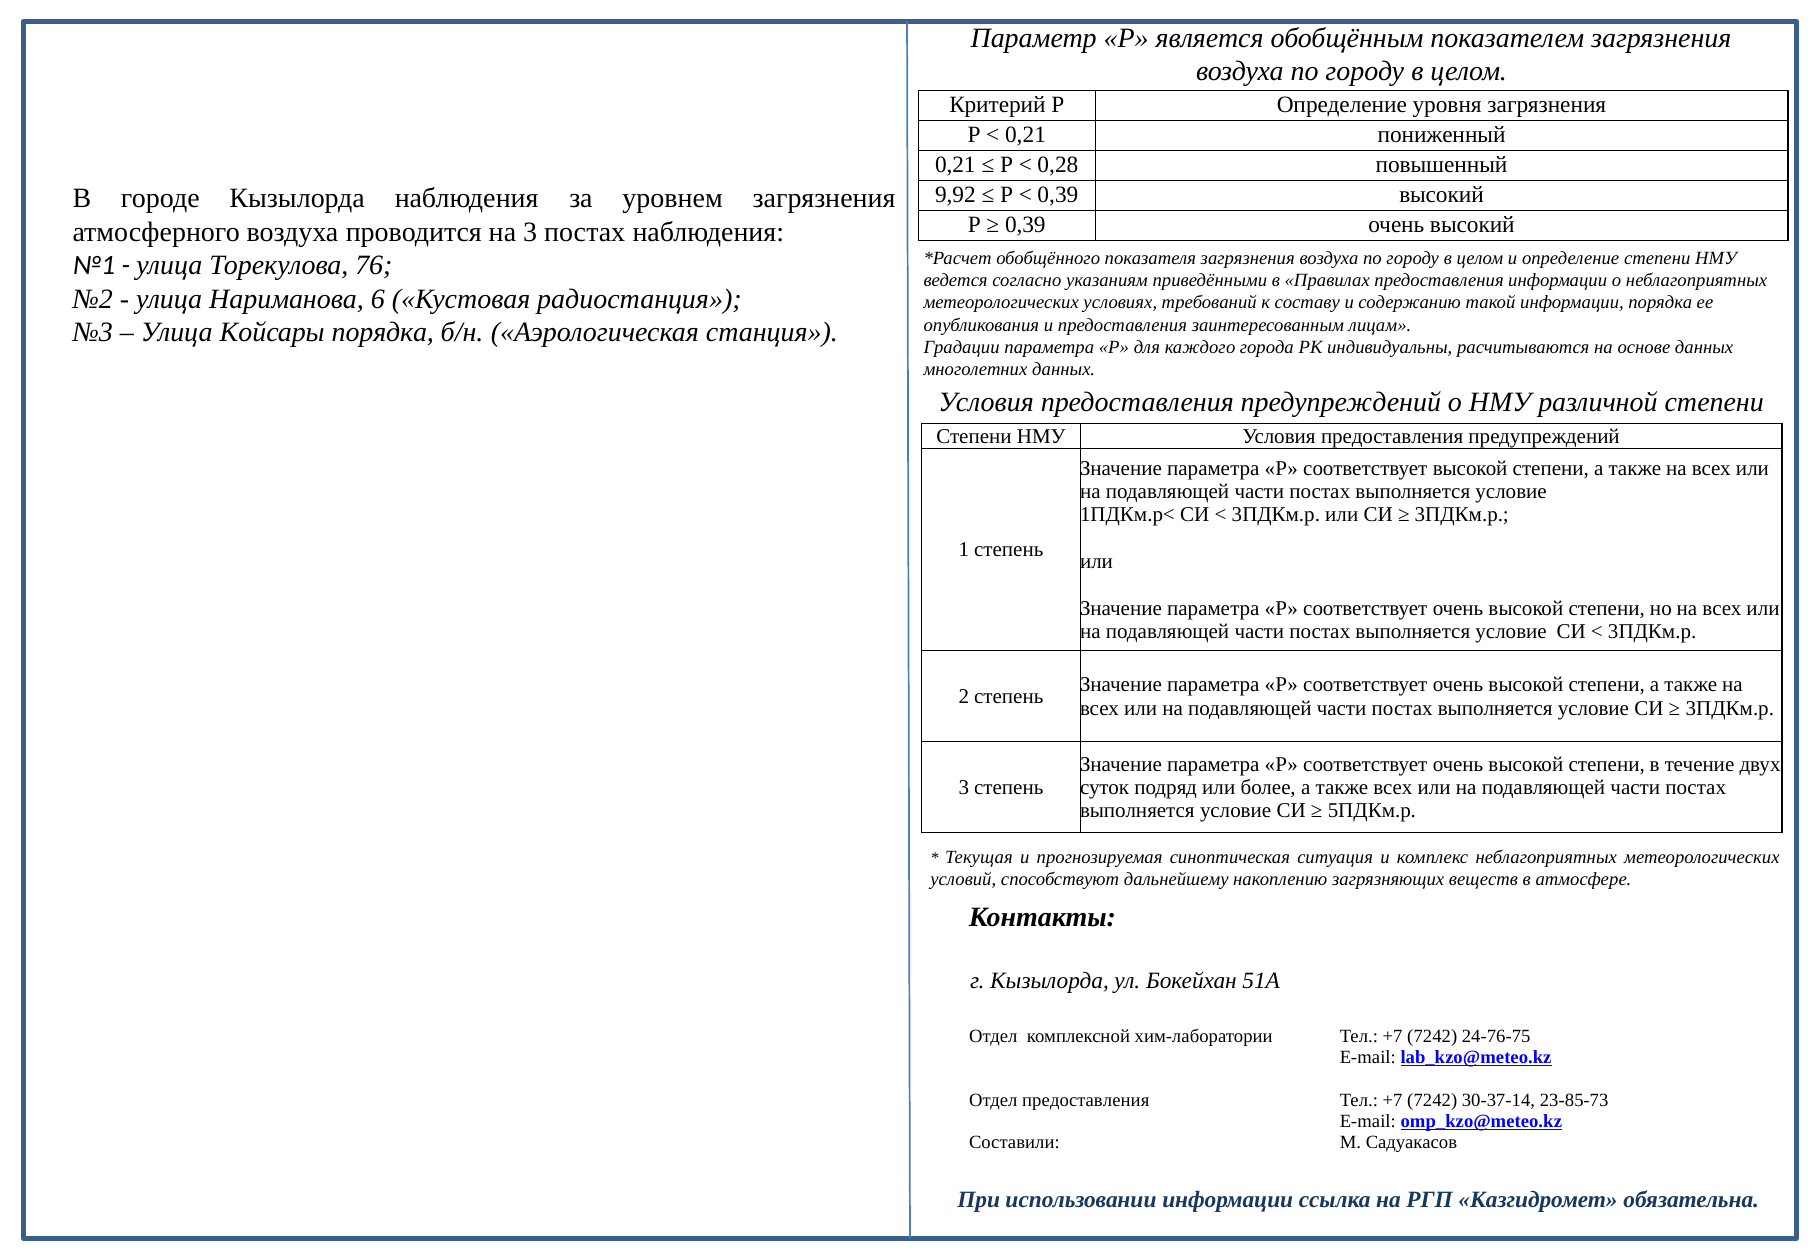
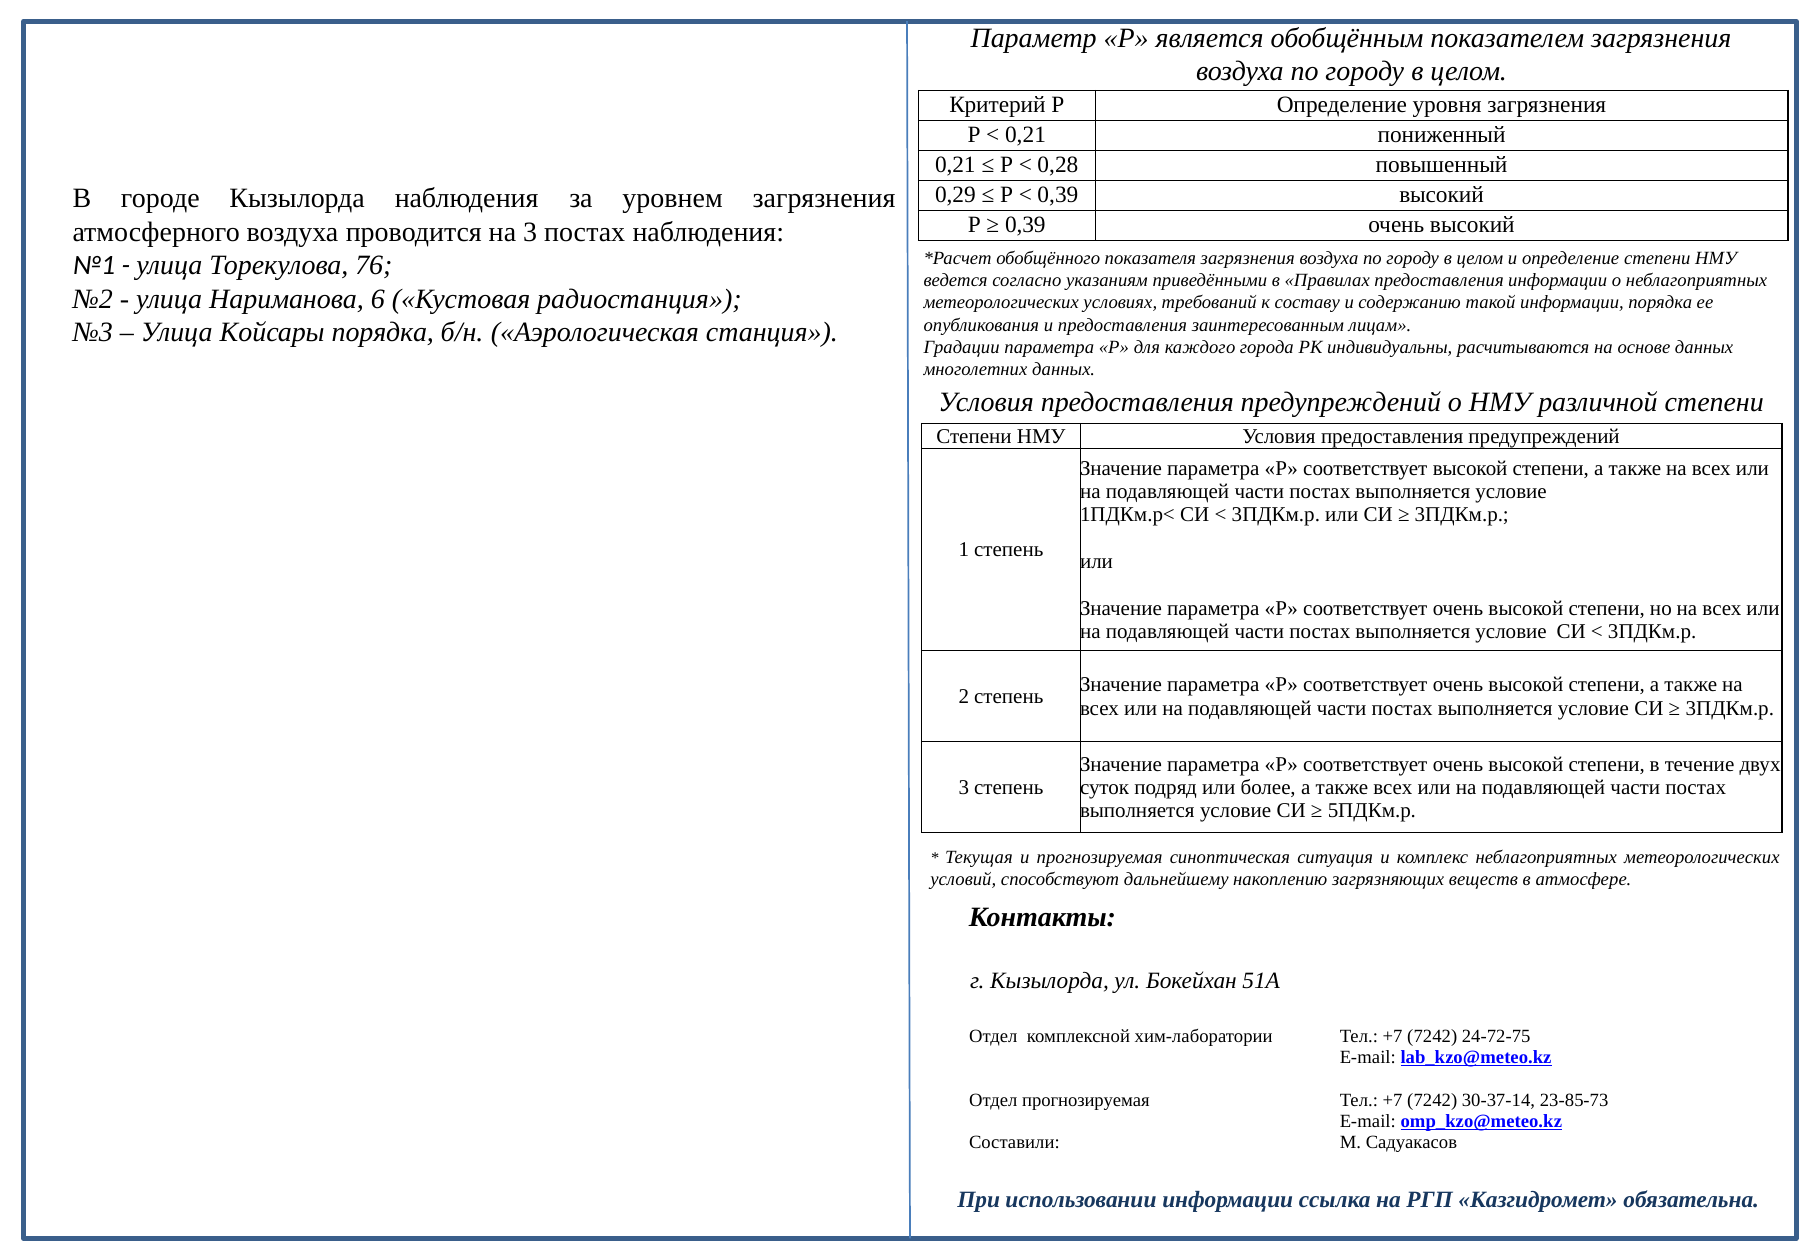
9,92: 9,92 -> 0,29 (955, 195)
24-76-75: 24-76-75 -> 24-72-75 (1496, 1037)
Отдел предоставления: предоставления -> прогнозируемая (1086, 1101)
